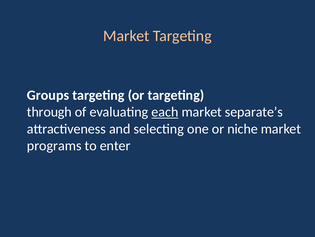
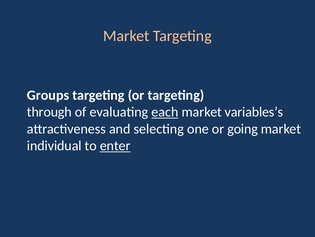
separate’s: separate’s -> variables’s (254, 112)
niche: niche -> going (243, 129)
programs: programs -> individual (54, 145)
enter underline: none -> present (115, 145)
